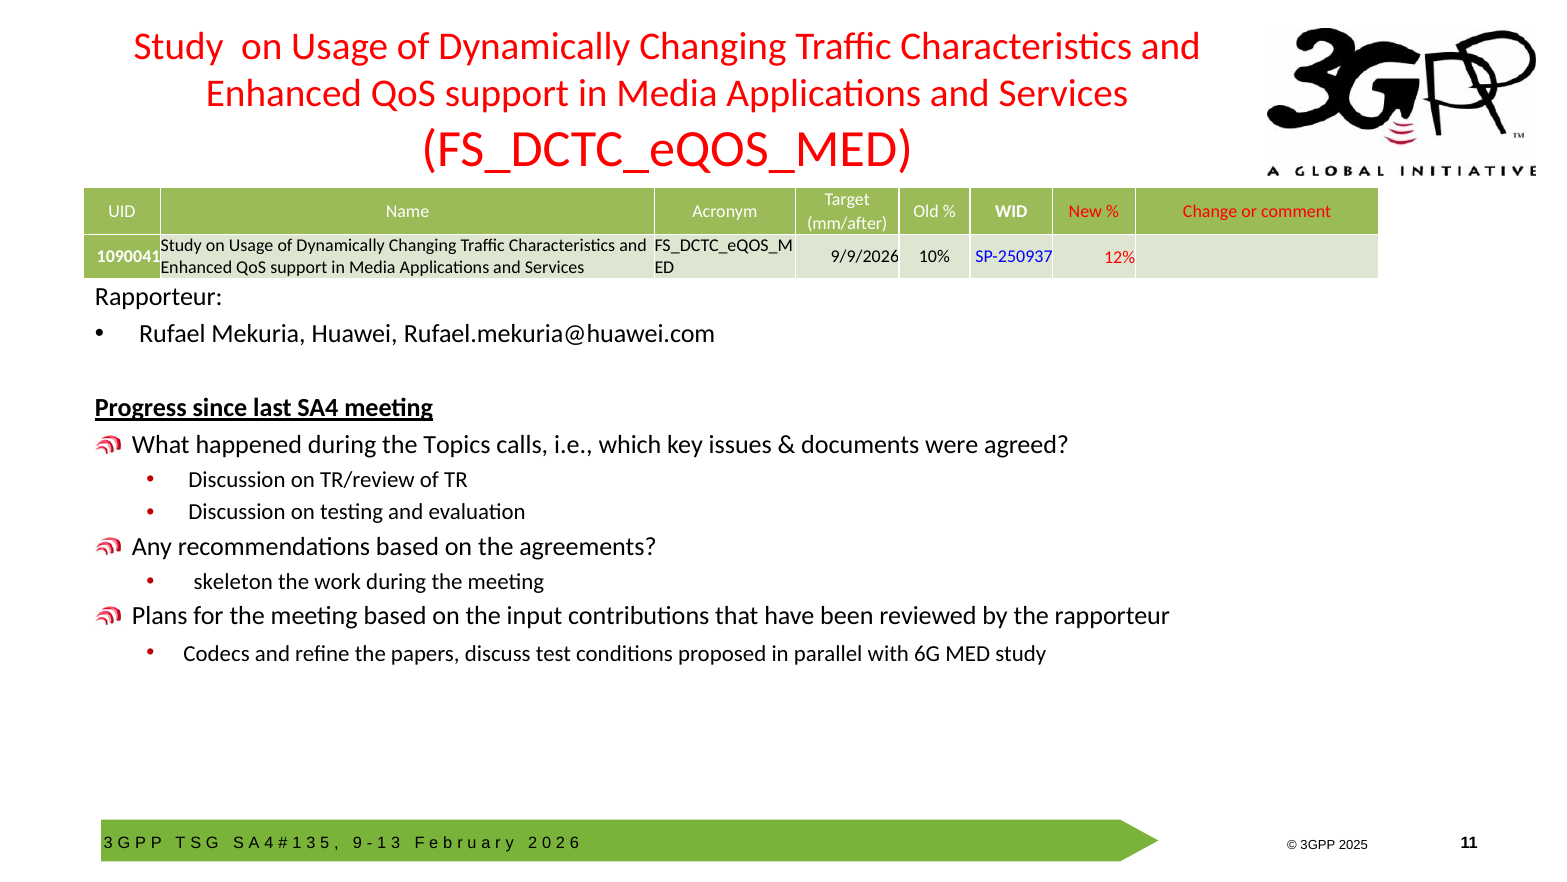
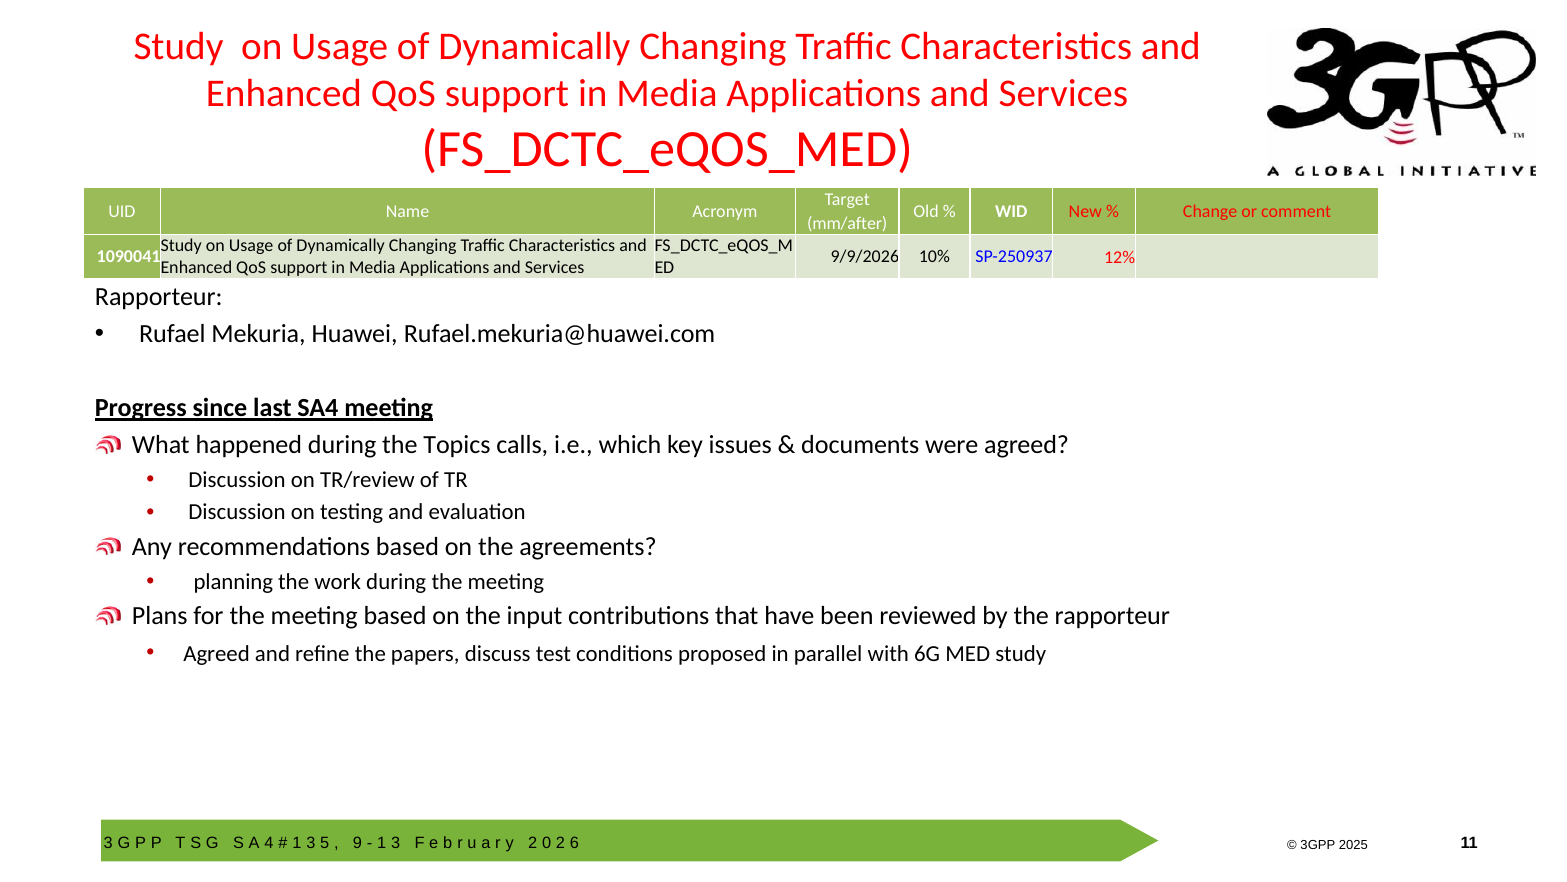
skeleton: skeleton -> planning (233, 581)
Codecs: Codecs -> Agreed (217, 653)
